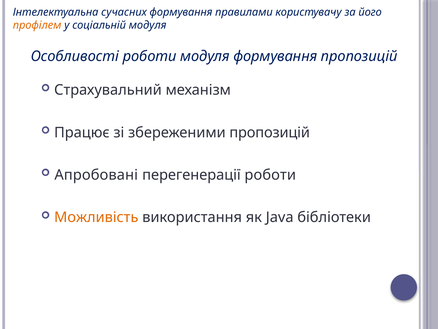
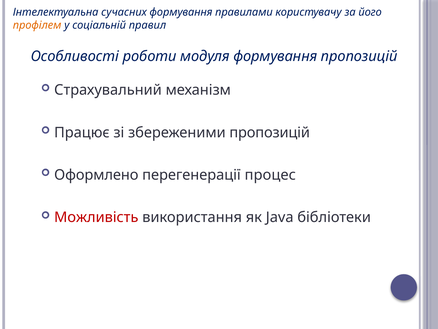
соціальній модуля: модуля -> правил (148, 25)
Апробовані: Апробовані -> Оформлено (96, 175)
перегенерації роботи: роботи -> процес (270, 175)
Можливість colour: orange -> red (96, 217)
